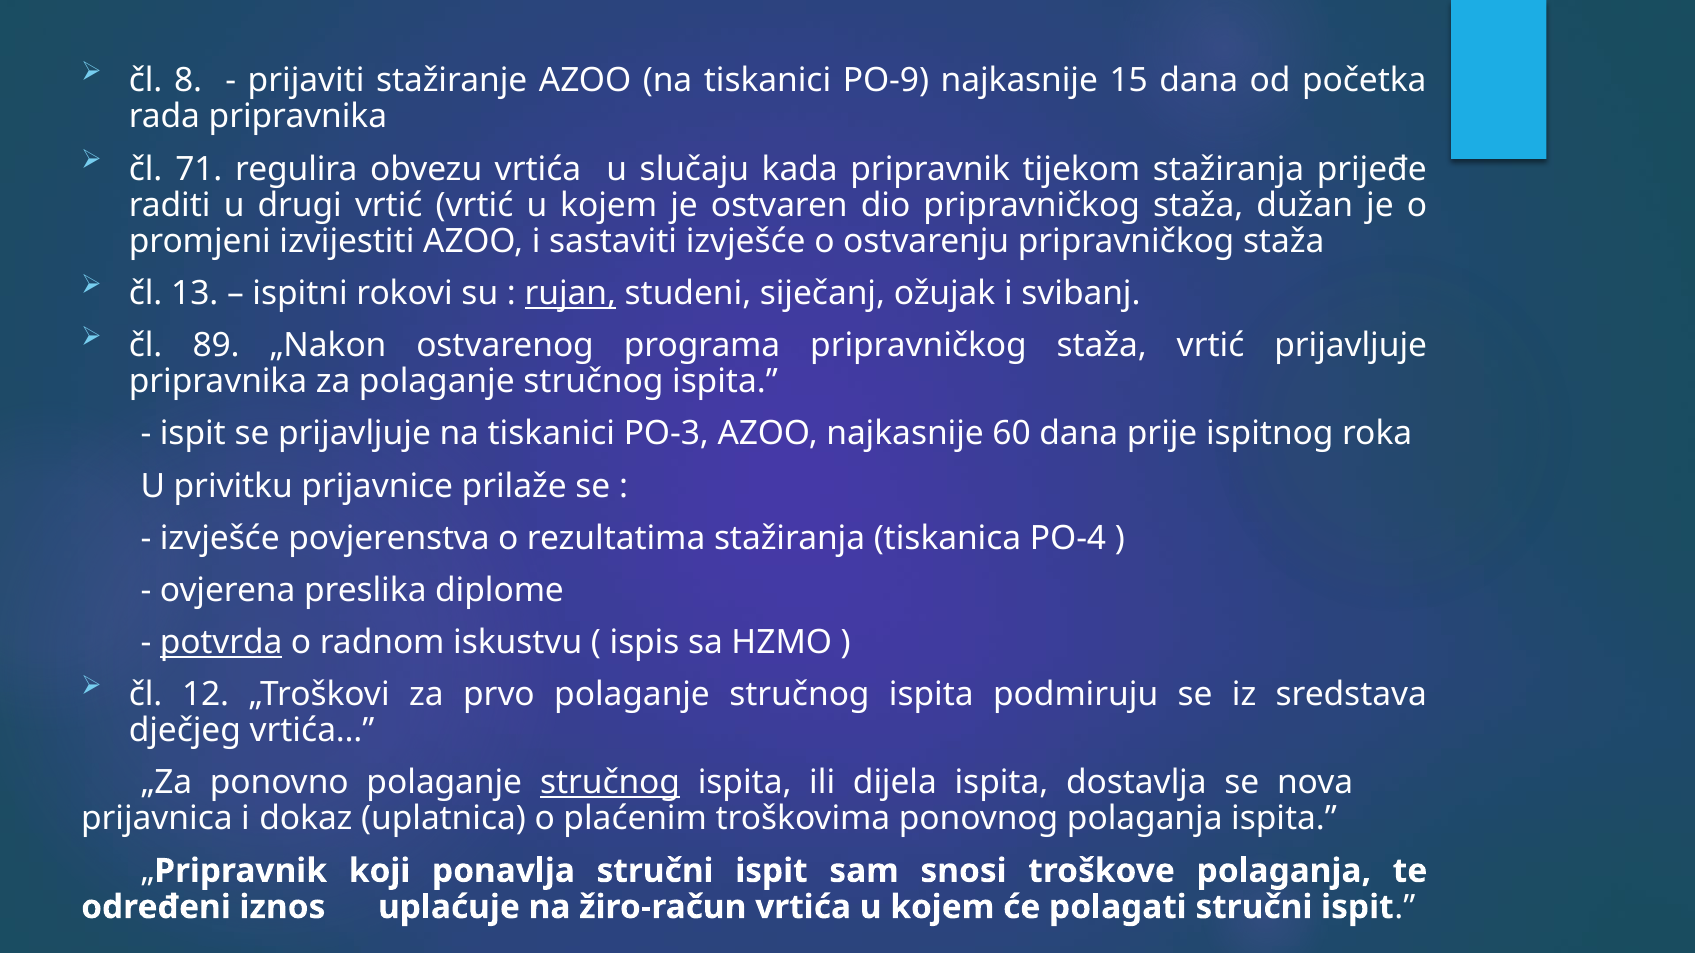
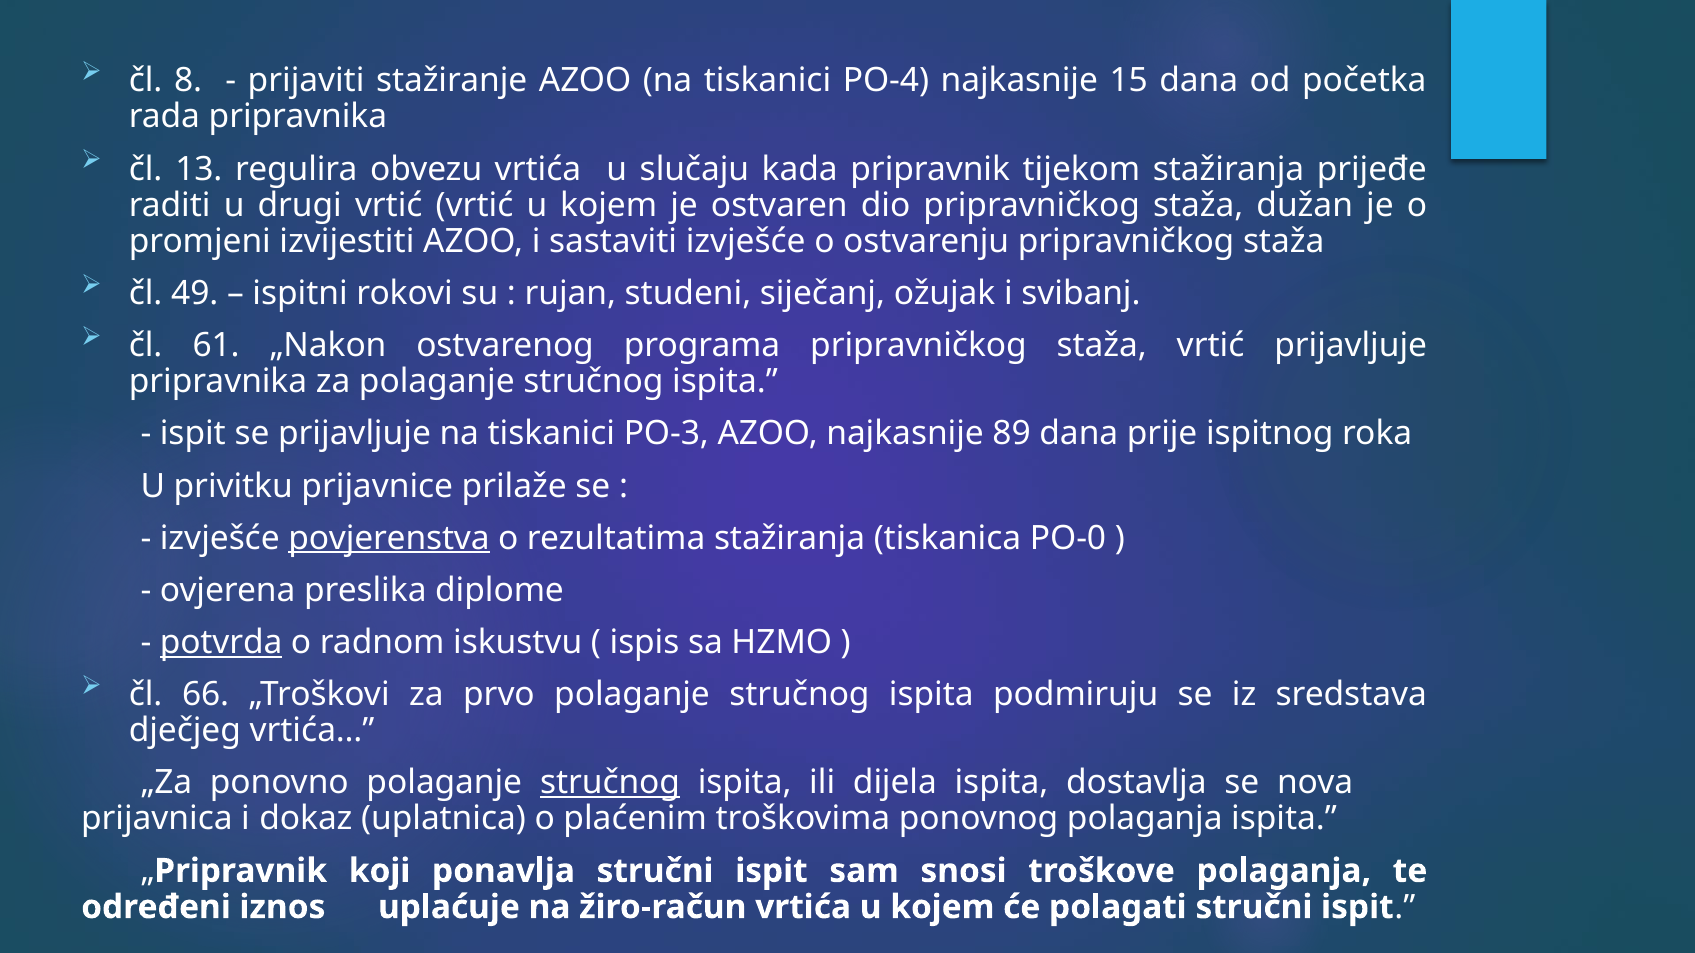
PO-9: PO-9 -> PO-4 (886, 81)
71: 71 -> 13 (199, 169)
13: 13 -> 49 (195, 294)
rujan underline: present -> none (570, 294)
89: 89 -> 61 (216, 346)
60: 60 -> 89 (1012, 434)
povjerenstva underline: none -> present (389, 538)
PO-4: PO-4 -> PO-0 (1068, 538)
12: 12 -> 66 (206, 695)
